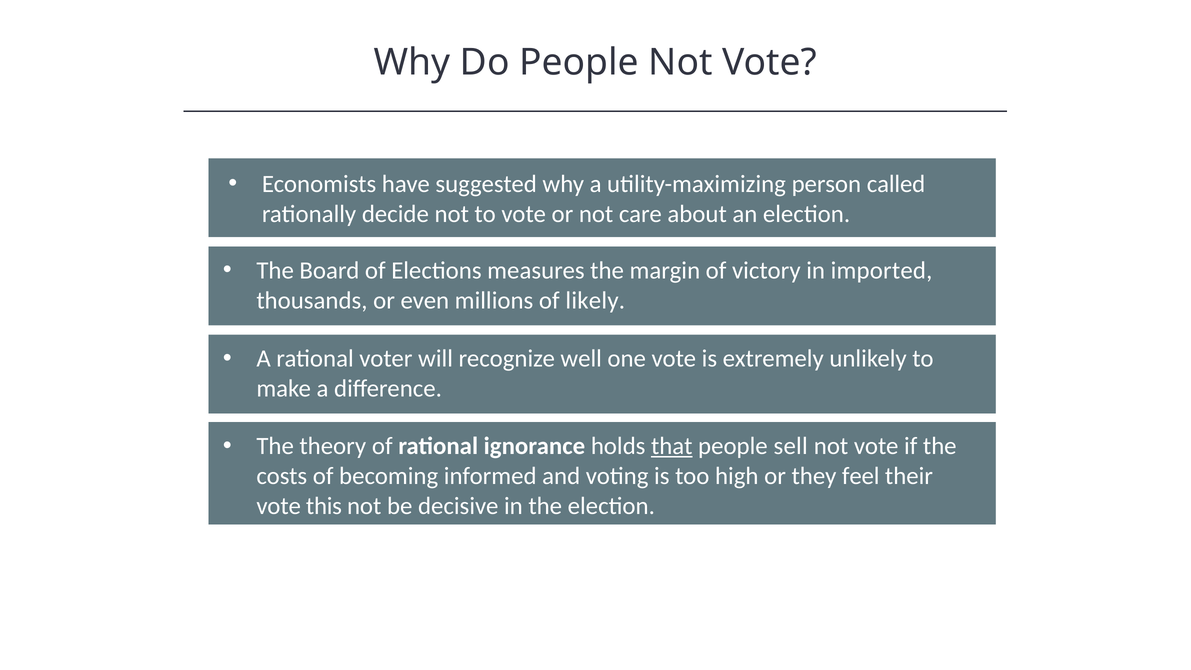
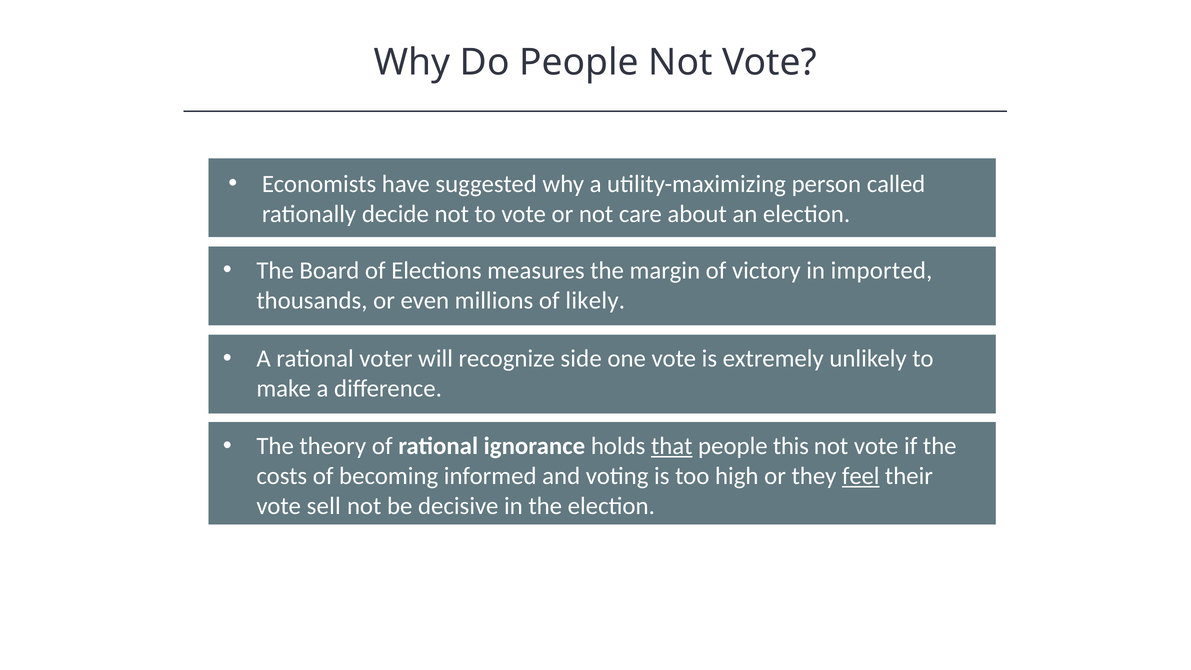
well: well -> side (581, 359)
sell: sell -> this (791, 446)
feel underline: none -> present (861, 476)
this: this -> sell (324, 506)
